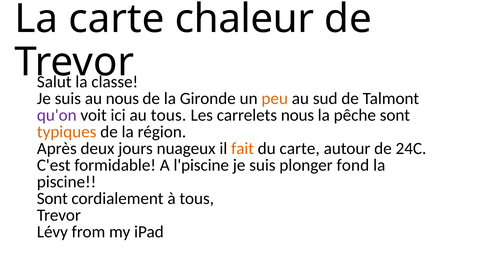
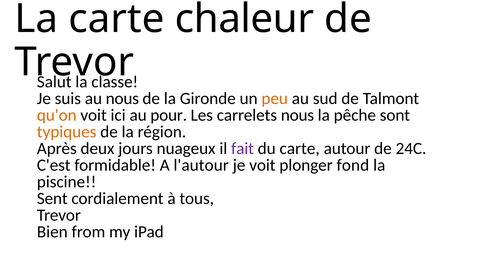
qu'on colour: purple -> orange (57, 115)
au tous: tous -> pour (169, 115)
fait colour: orange -> purple (243, 149)
l'piscine: l'piscine -> l'autour (201, 165)
suis: suis -> voit (262, 165)
Sont: Sont -> Sent (52, 199)
Lévy: Lévy -> Bien (52, 232)
